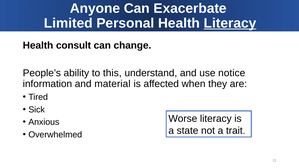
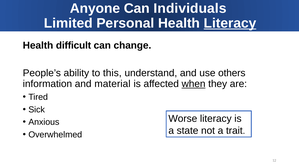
Exacerbate: Exacerbate -> Individuals (190, 8)
consult: consult -> difficult (74, 45)
notice: notice -> others (232, 73)
when underline: none -> present (194, 84)
